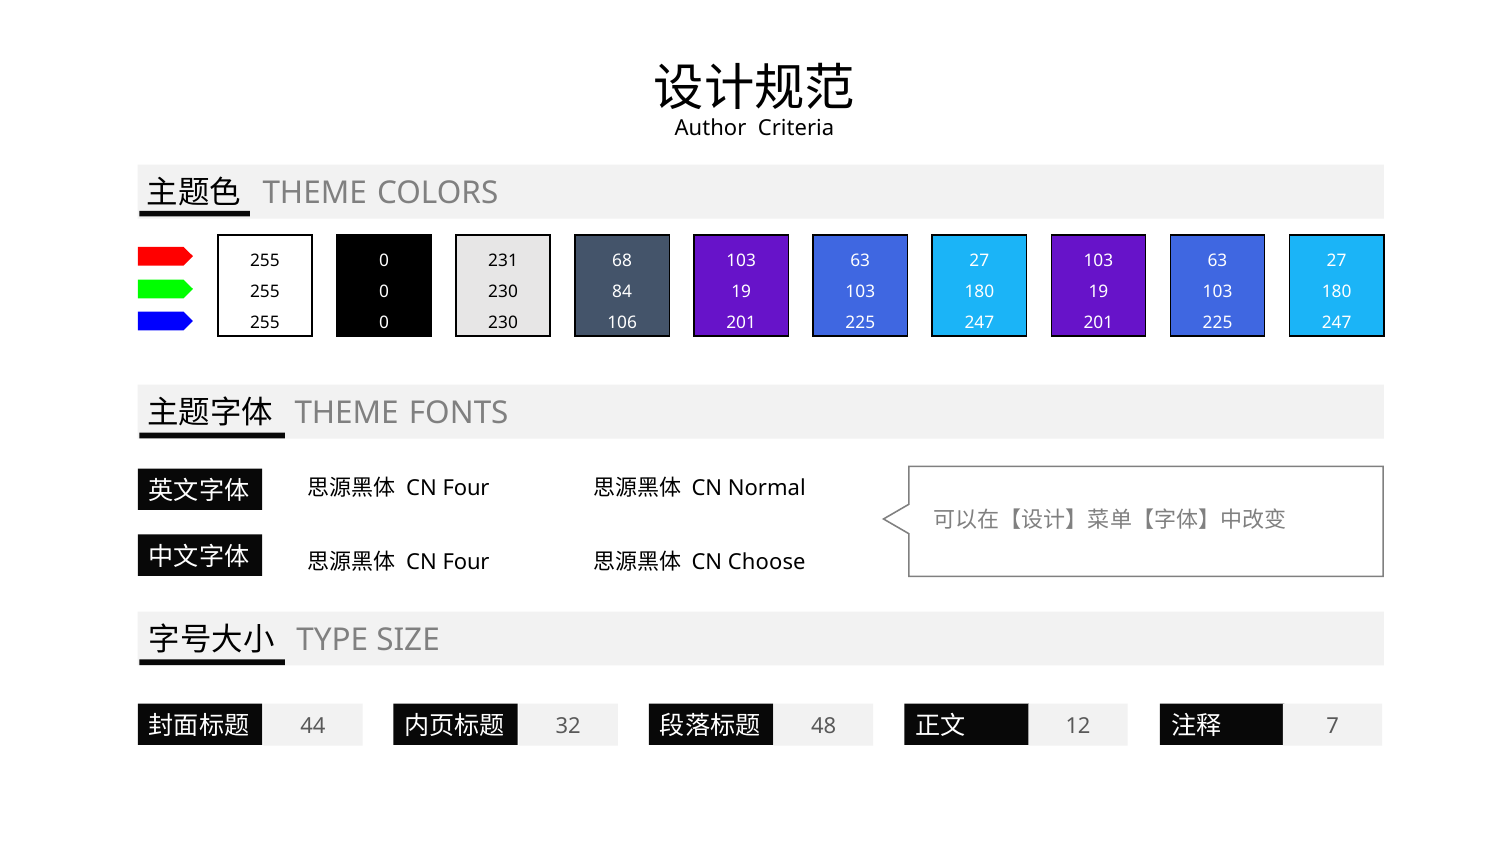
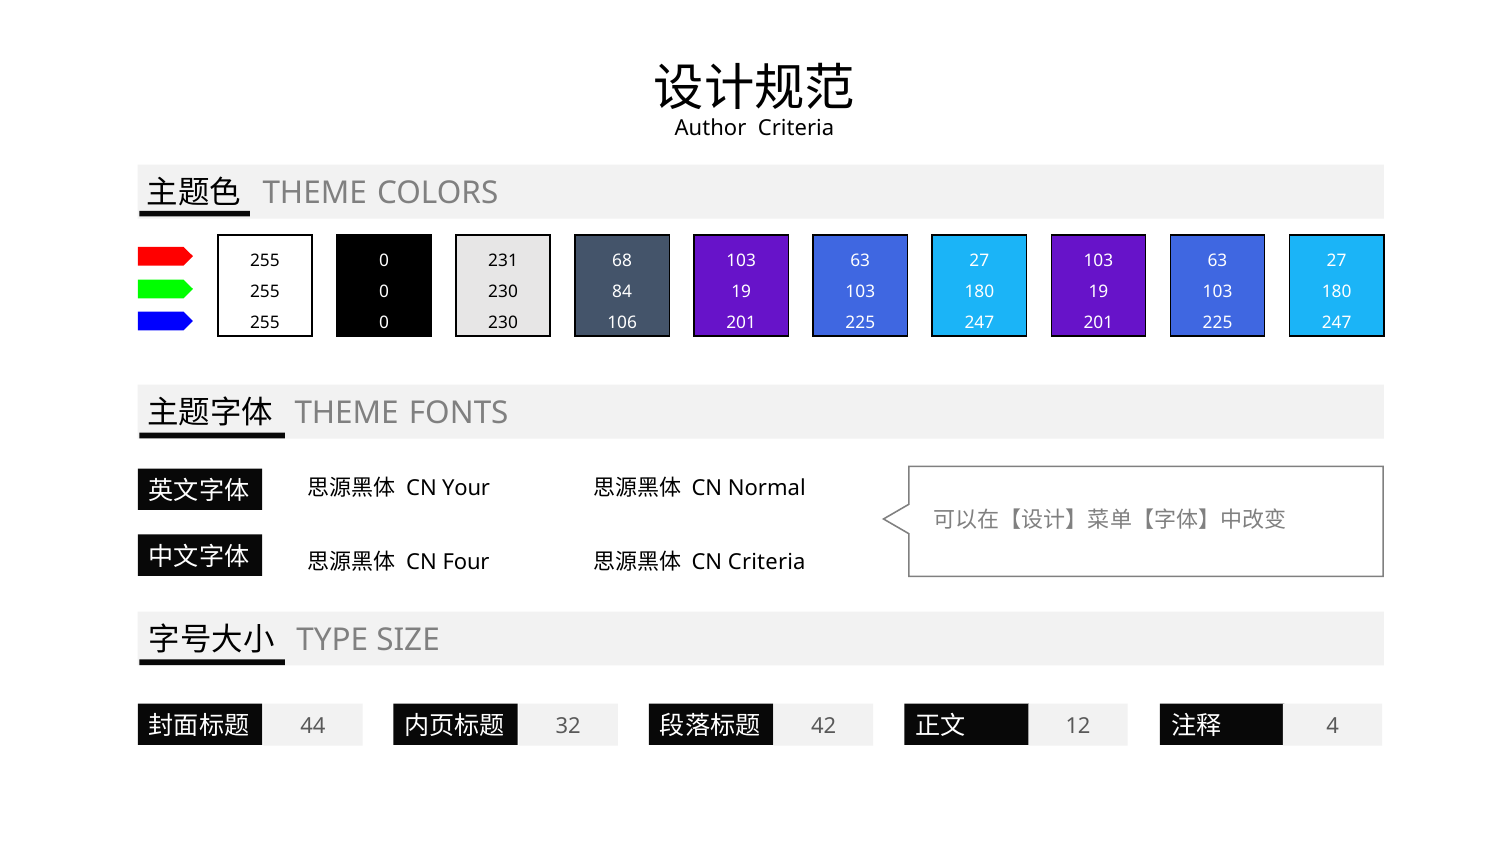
Four: Four -> Your (466, 489)
CN Choose: Choose -> Criteria (767, 562)
48: 48 -> 42 (824, 726)
7: 7 -> 4 (1333, 726)
